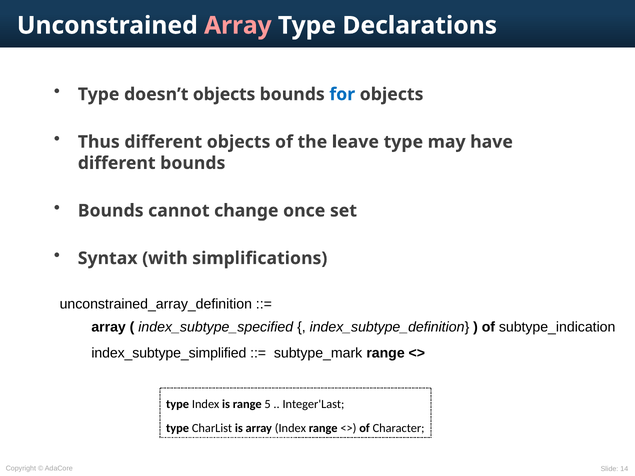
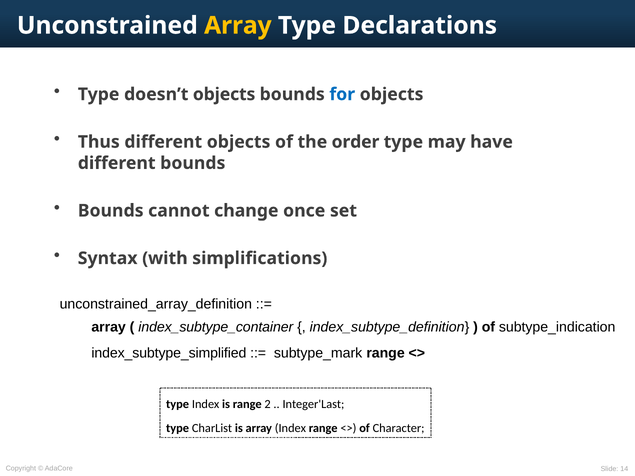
Array colour: pink -> yellow (238, 26)
leave: leave -> order (355, 142)
index_subtype_specified: index_subtype_specified -> index_subtype_container (216, 327)
5: 5 -> 2 (268, 405)
